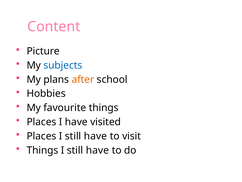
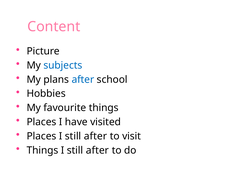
after colour: orange -> blue (83, 79)
Places I still have: have -> after (95, 136)
Things I still have: have -> after (97, 150)
